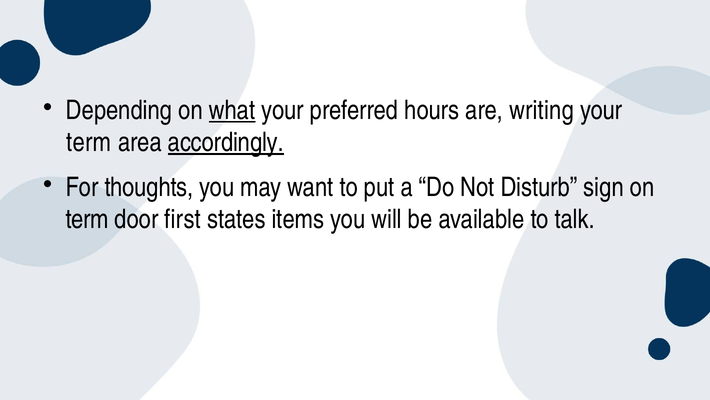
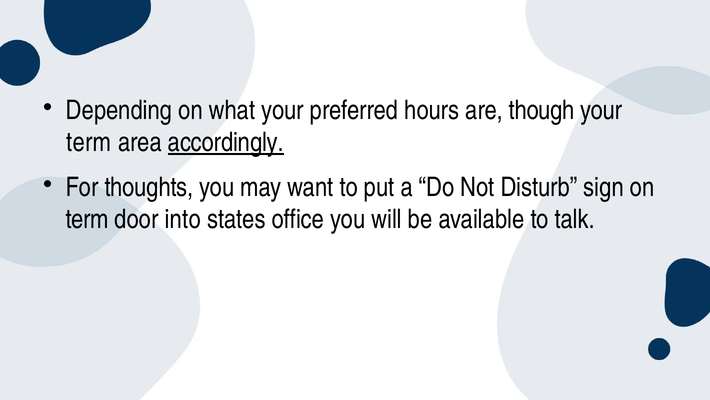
what underline: present -> none (232, 110)
writing: writing -> though (542, 110)
first: first -> into (183, 219)
items: items -> office (298, 219)
